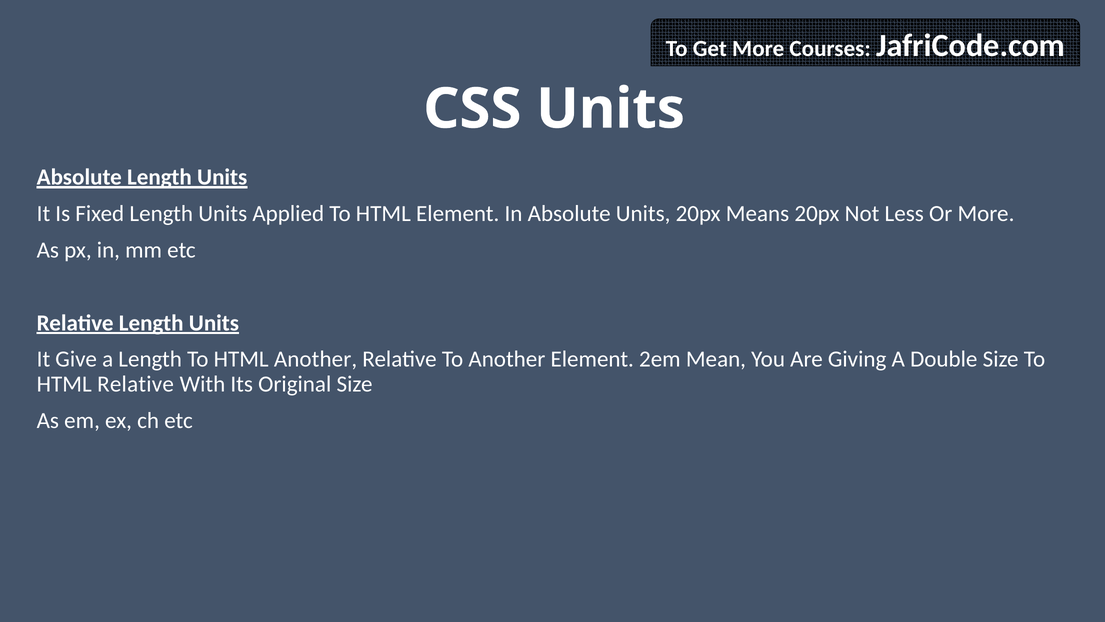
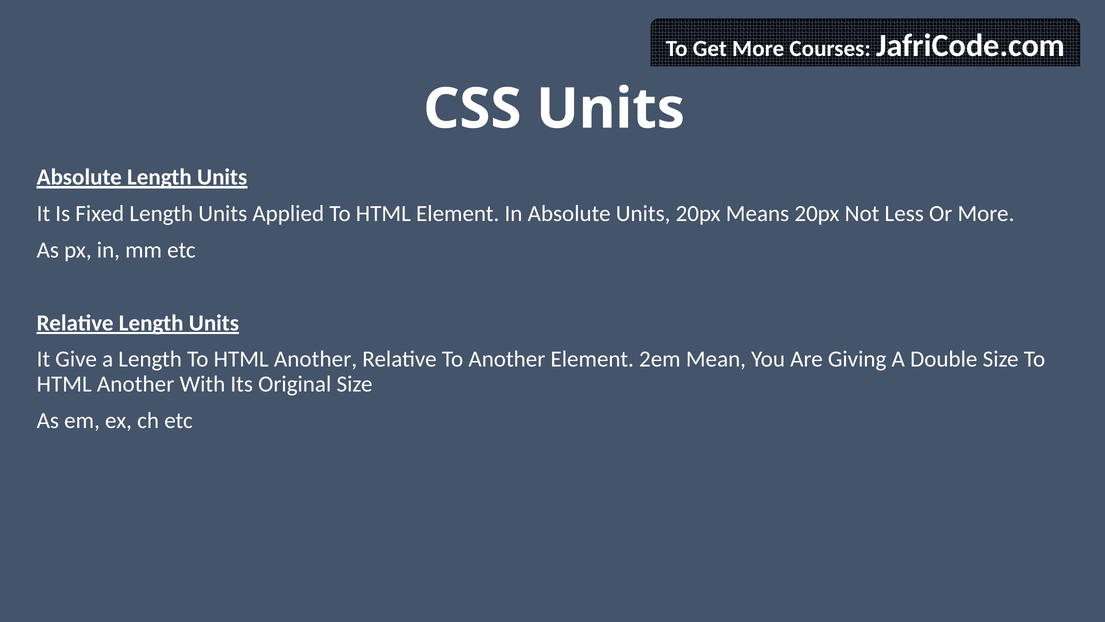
Relative: Relative -> Another (136, 384)
